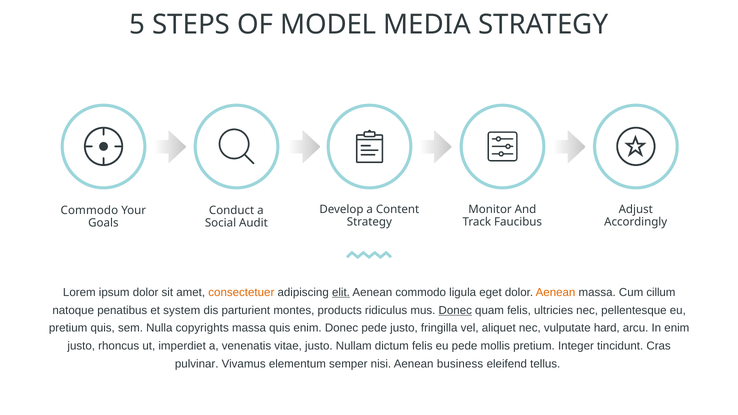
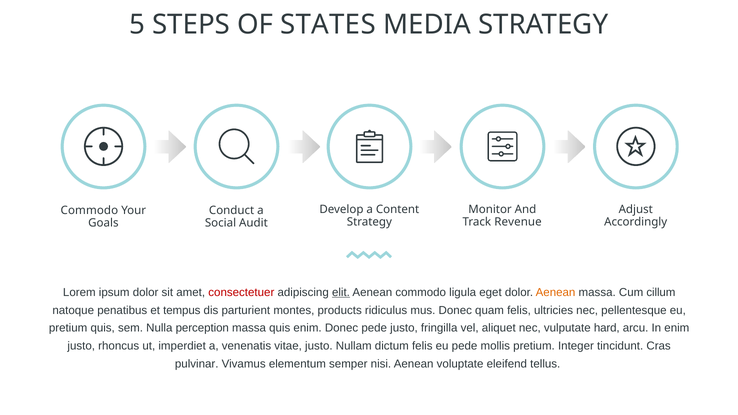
MODEL: MODEL -> STATES (328, 24)
Faucibus: Faucibus -> Revenue (518, 222)
consectetuer colour: orange -> red (241, 292)
system: system -> tempus (182, 310)
Donec underline: present -> none (455, 310)
copyrights: copyrights -> perception (202, 328)
business: business -> voluptate (460, 364)
